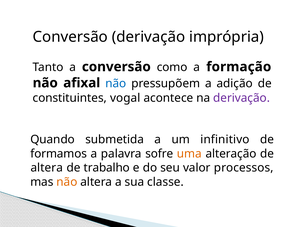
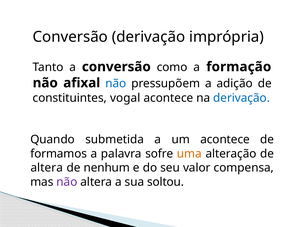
derivação colour: purple -> blue (242, 98)
um infinitivo: infinitivo -> acontece (225, 139)
trabalho: trabalho -> nenhum (107, 167)
processos: processos -> compensa (244, 167)
não colour: orange -> purple (67, 182)
classe: classe -> soltou (166, 182)
